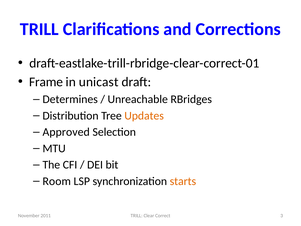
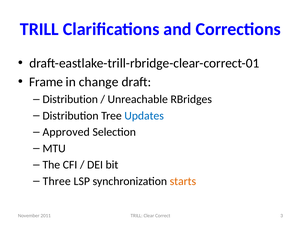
unicast: unicast -> change (99, 82)
Determines: Determines -> Distribution (70, 99)
Updates colour: orange -> blue (144, 116)
Room: Room -> Three (57, 181)
